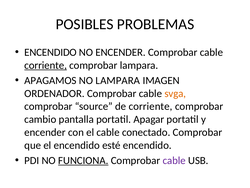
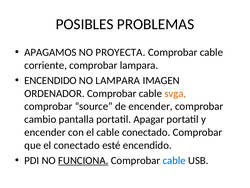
ENCENDIDO: ENCENDIDO -> APAGAMOS (50, 52)
NO ENCENDER: ENCENDER -> PROYECTA (120, 52)
corriente underline: present -> none (46, 65)
APAGAMOS: APAGAMOS -> ENCENDIDO (50, 80)
de corriente: corriente -> encender (151, 106)
el encendido: encendido -> conectado (77, 145)
cable colour: purple -> blue (174, 160)
